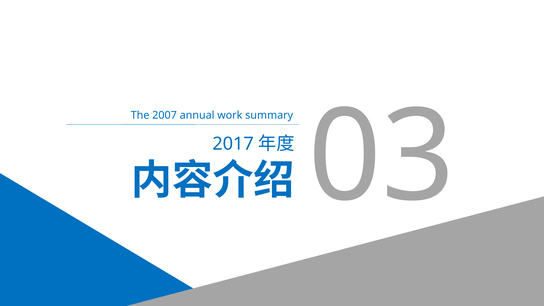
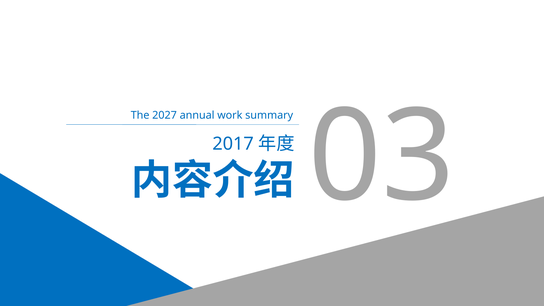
2007: 2007 -> 2027 (165, 115)
